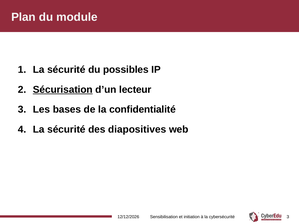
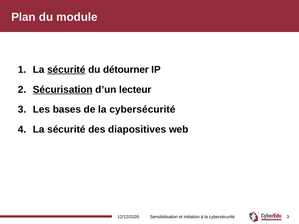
sécurité underline: none -> present (66, 70)
possibles: possibles -> détourner (126, 70)
de la confidentialité: confidentialité -> cybersécurité (142, 110)
